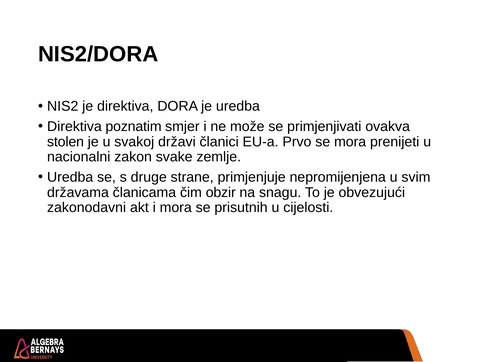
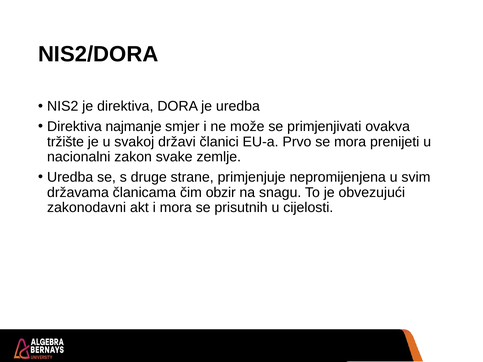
poznatim: poznatim -> najmanje (134, 127)
stolen: stolen -> tržište (66, 142)
